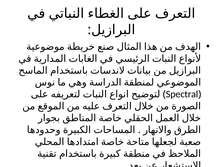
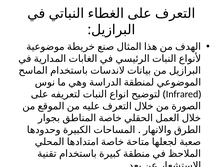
Spectral: Spectral -> Infrared (182, 94)
